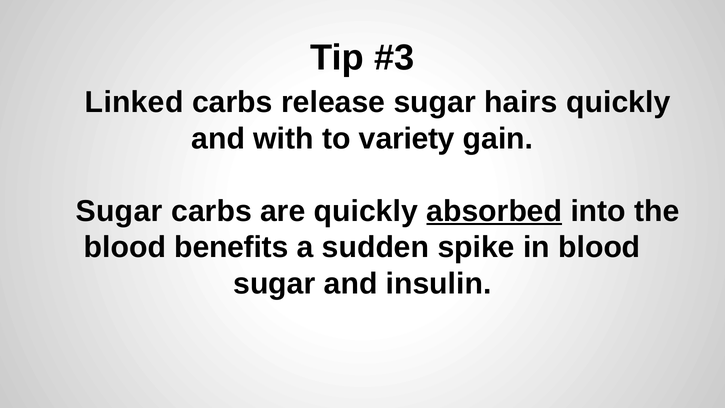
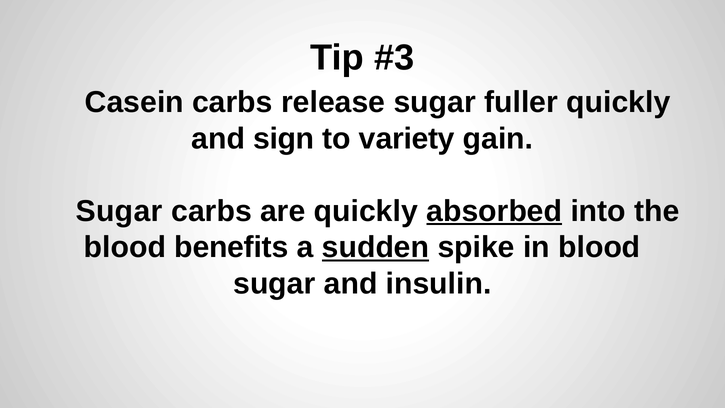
Linked: Linked -> Casein (134, 102)
hairs: hairs -> fuller (521, 102)
with: with -> sign (284, 139)
sudden underline: none -> present (376, 247)
